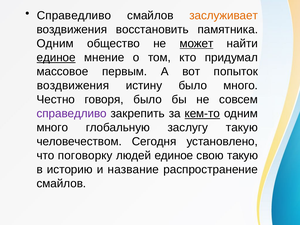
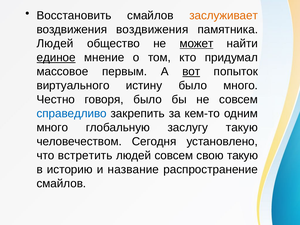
Справедливо: Справедливо -> Восстановить (74, 15)
воздвижения восстановить: восстановить -> воздвижения (152, 29)
Одним: Одним -> Людей (55, 43)
вот underline: none -> present (191, 72)
воздвижения: воздвижения -> виртуального (73, 86)
справедливо colour: purple -> blue (72, 114)
кем-то underline: present -> none (202, 114)
поговорку: поговорку -> встретить (85, 156)
людей единое: единое -> совсем (174, 156)
